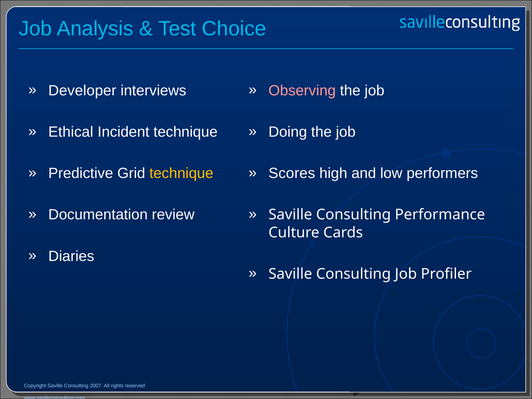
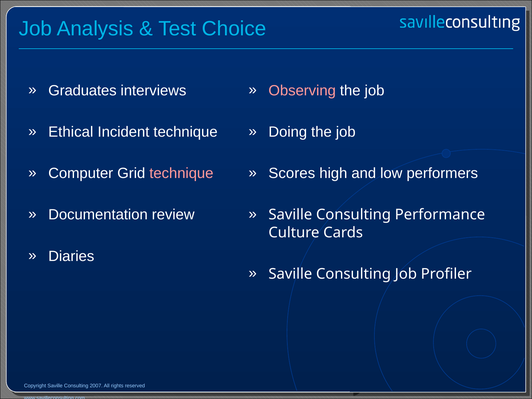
Developer: Developer -> Graduates (82, 91)
Predictive: Predictive -> Computer (81, 173)
technique colour: yellow -> pink (181, 173)
